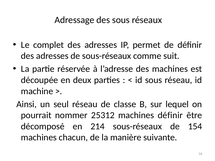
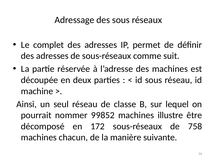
25312: 25312 -> 99852 (103, 115)
machines définir: définir -> illustre (170, 115)
214: 214 -> 172 (98, 127)
154: 154 -> 758 (195, 127)
